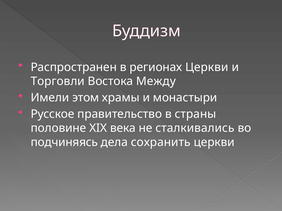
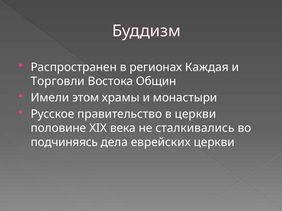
регионах Церкви: Церкви -> Каждая (207, 67)
Между: Между -> Общин (156, 81)
в страны: страны -> церкви (195, 114)
сохранить: сохранить -> еврейских (161, 143)
